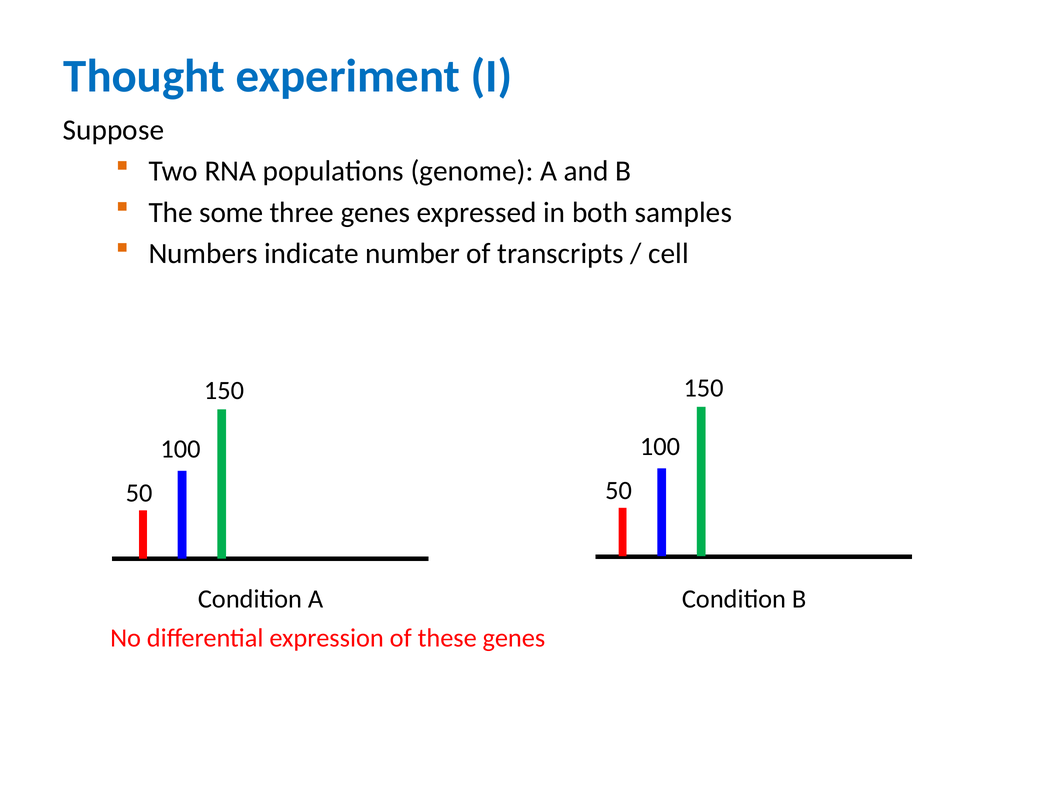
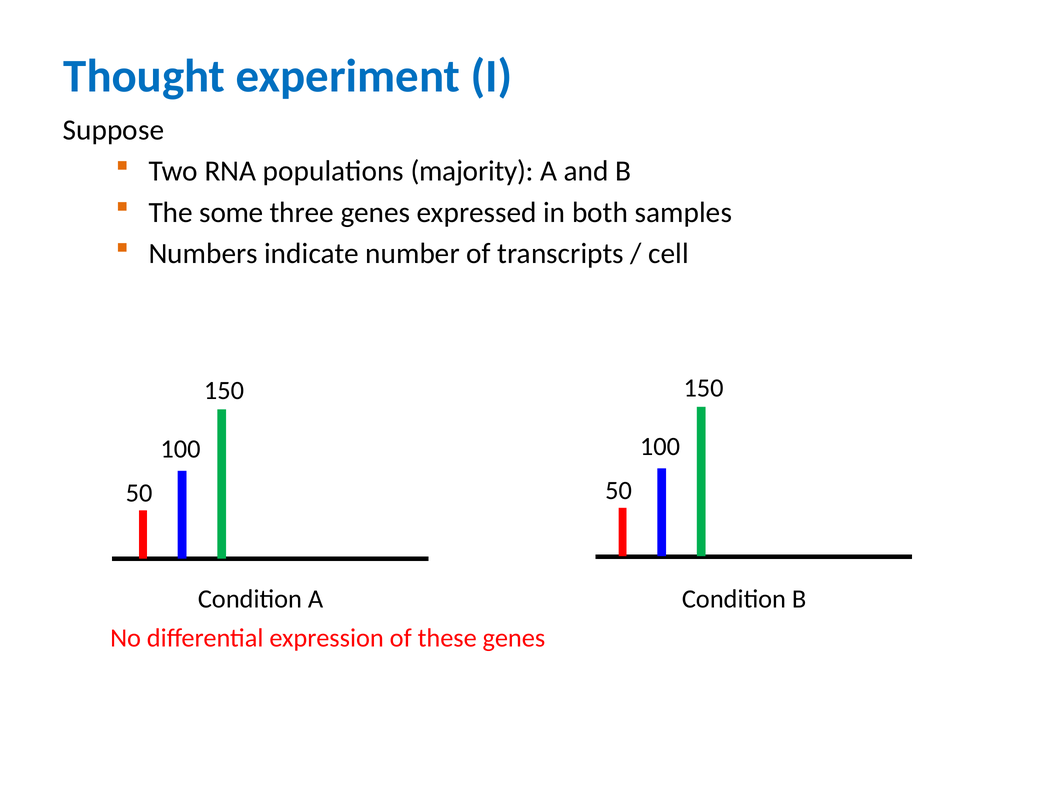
genome: genome -> majority (472, 171)
